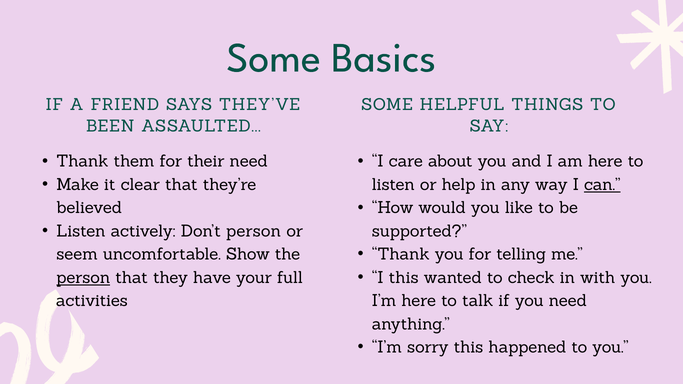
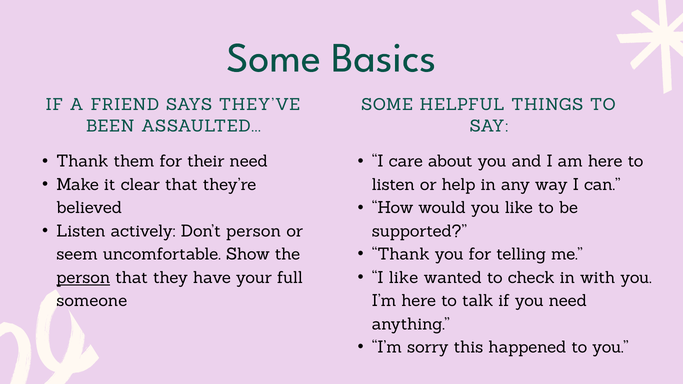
can underline: present -> none (602, 185)
I this: this -> like (404, 278)
activities: activities -> someone (92, 301)
